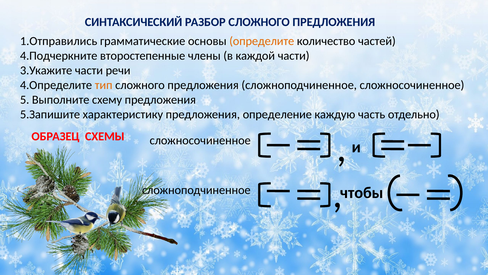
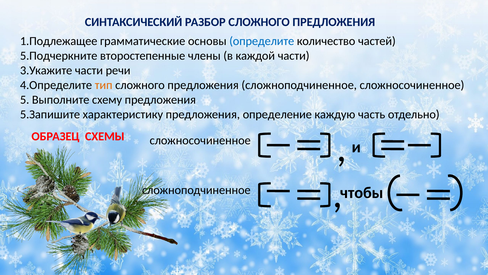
1.Отправились: 1.Отправились -> 1.Подлежащее (59, 41)
определите colour: orange -> blue (262, 41)
4.Подчеркните: 4.Подчеркните -> 5.Подчеркните (59, 56)
